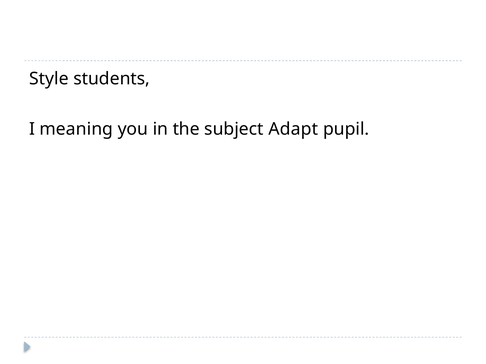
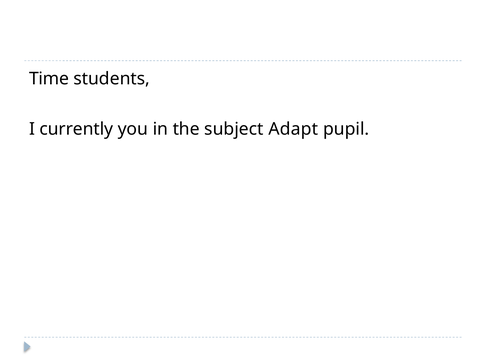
Style: Style -> Time (49, 79)
meaning: meaning -> currently (76, 129)
